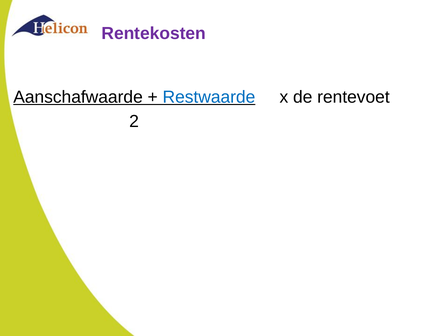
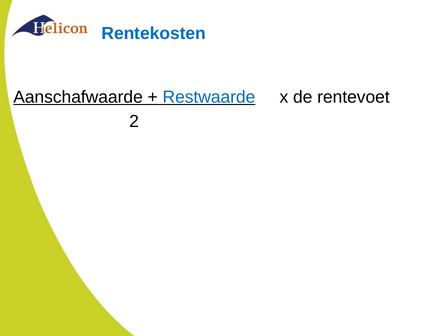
Rentekosten colour: purple -> blue (154, 33)
